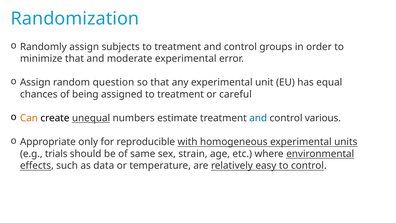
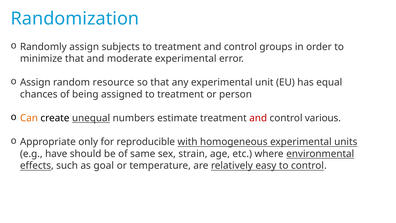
question: question -> resource (113, 82)
careful: careful -> person (235, 94)
and colour: blue -> red (258, 118)
trials: trials -> have (56, 154)
data: data -> goal (104, 166)
